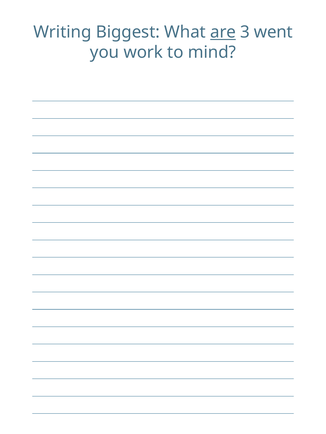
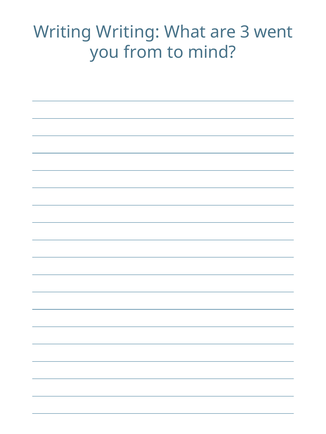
Writing Biggest: Biggest -> Writing (128, 32)
are underline: present -> none (223, 32)
work: work -> from (143, 53)
